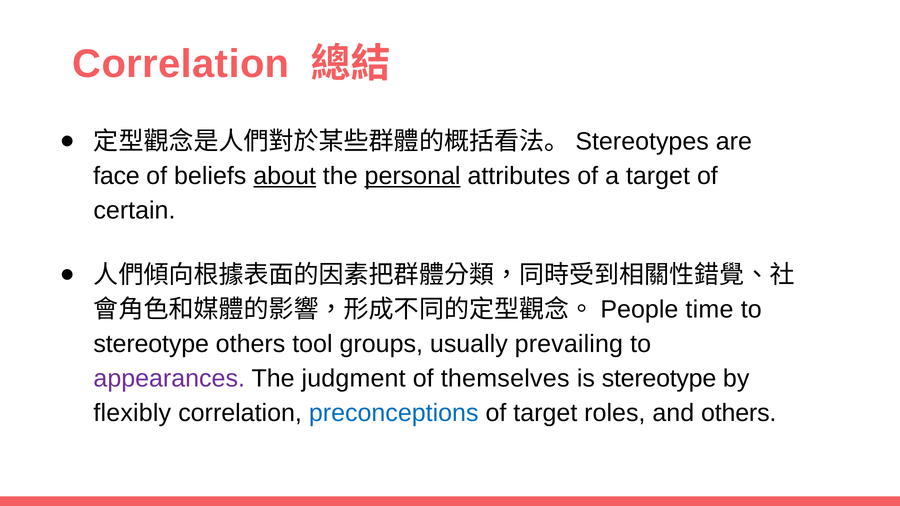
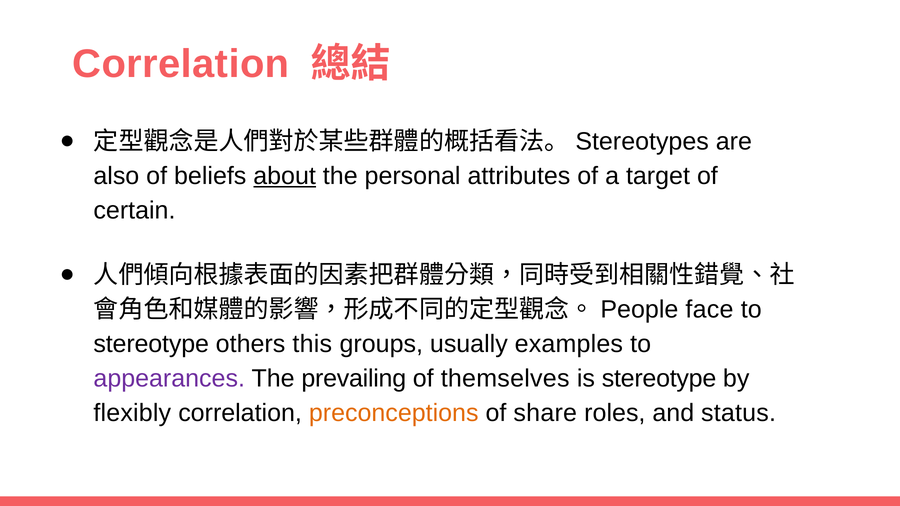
face: face -> also (116, 176)
personal underline: present -> none (413, 176)
time: time -> face (709, 310)
tool: tool -> this (312, 344)
prevailing: prevailing -> examples (569, 344)
judgment: judgment -> prevailing (354, 379)
preconceptions colour: blue -> orange (394, 413)
of target: target -> share (545, 413)
and others: others -> status (739, 413)
